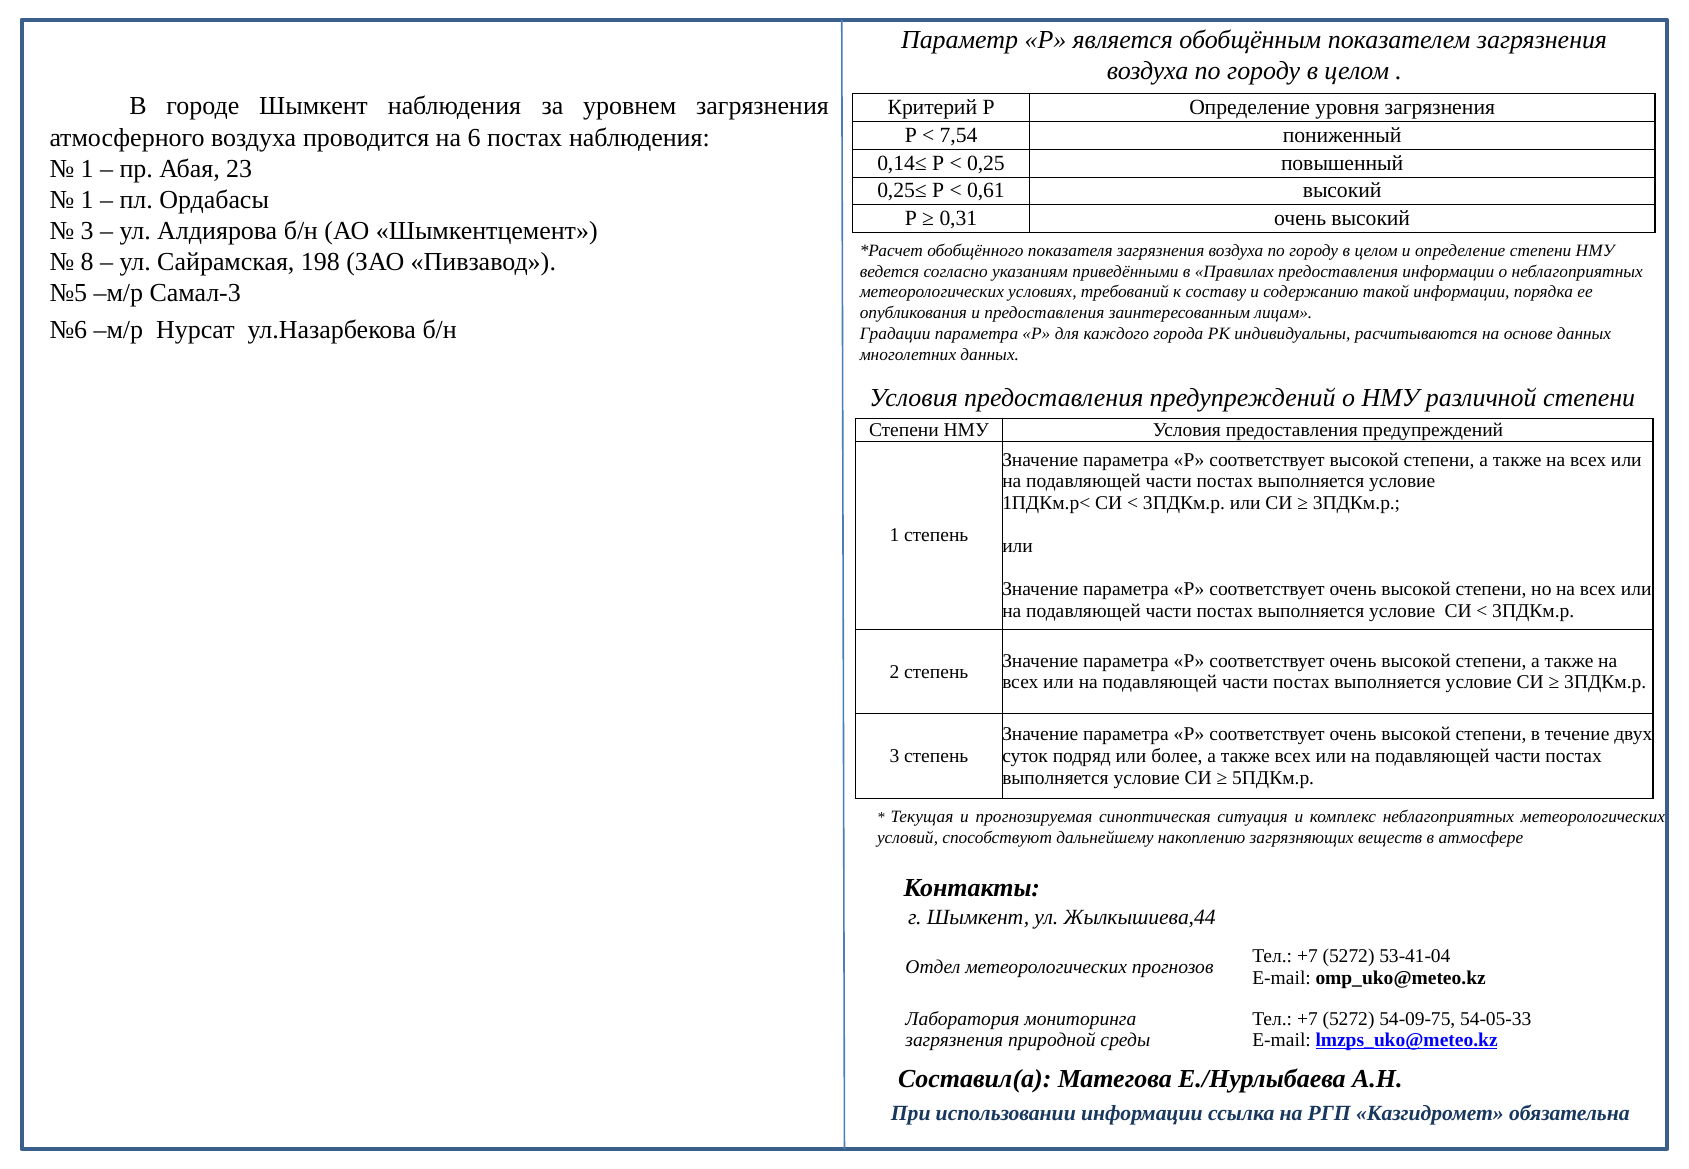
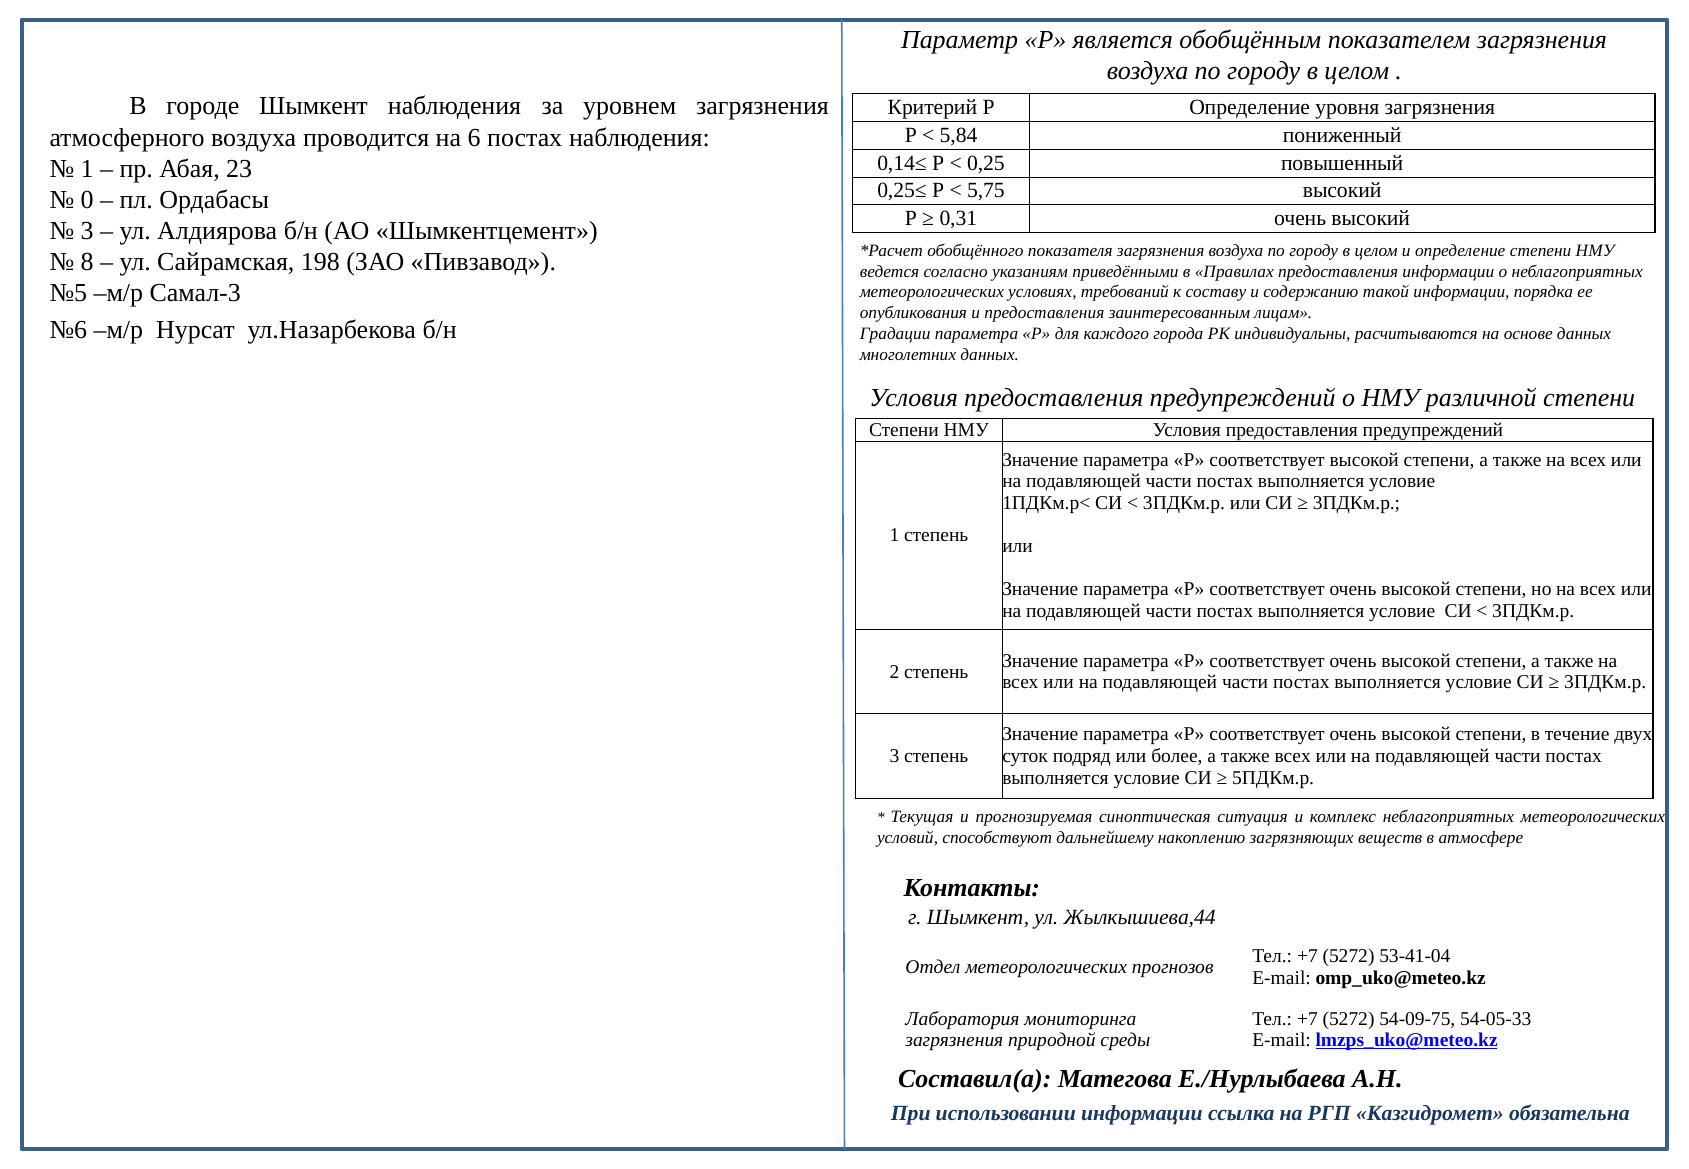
7,54: 7,54 -> 5,84 (959, 135)
0,61: 0,61 -> 5,75 (986, 191)
1: 1 -> 0 (87, 200)
